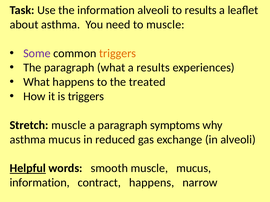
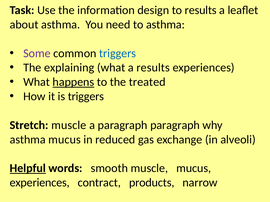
information alveoli: alveoli -> design (153, 10)
to muscle: muscle -> asthma (165, 25)
triggers colour: orange -> blue (118, 53)
The paragraph: paragraph -> explaining (69, 68)
happens underline: none -> present (73, 82)
paragraph symptoms: symptoms -> paragraph (175, 125)
information: information -> experiences (40, 183)
contract happens: happens -> products (152, 183)
